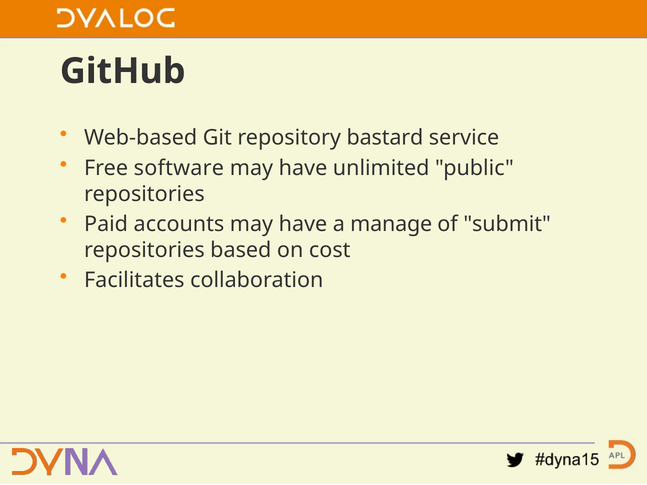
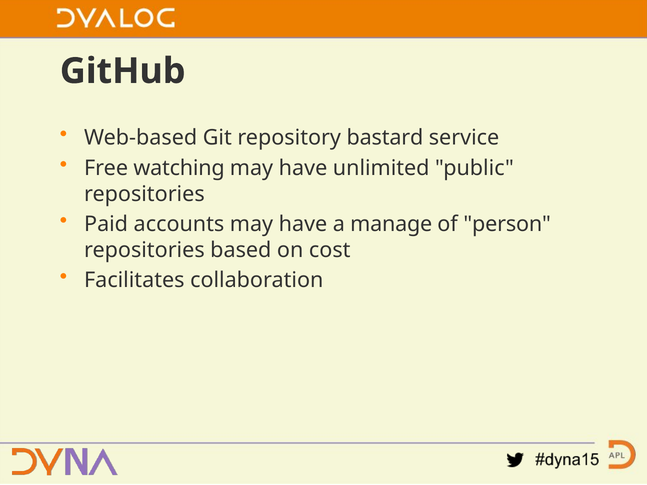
software: software -> watching (179, 168)
submit: submit -> person (507, 224)
